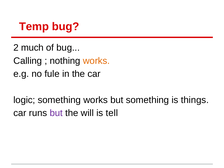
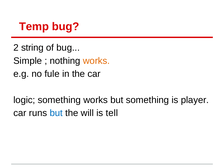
much: much -> string (32, 48)
Calling: Calling -> Simple (28, 61)
things: things -> player (195, 100)
but colour: purple -> blue (56, 113)
